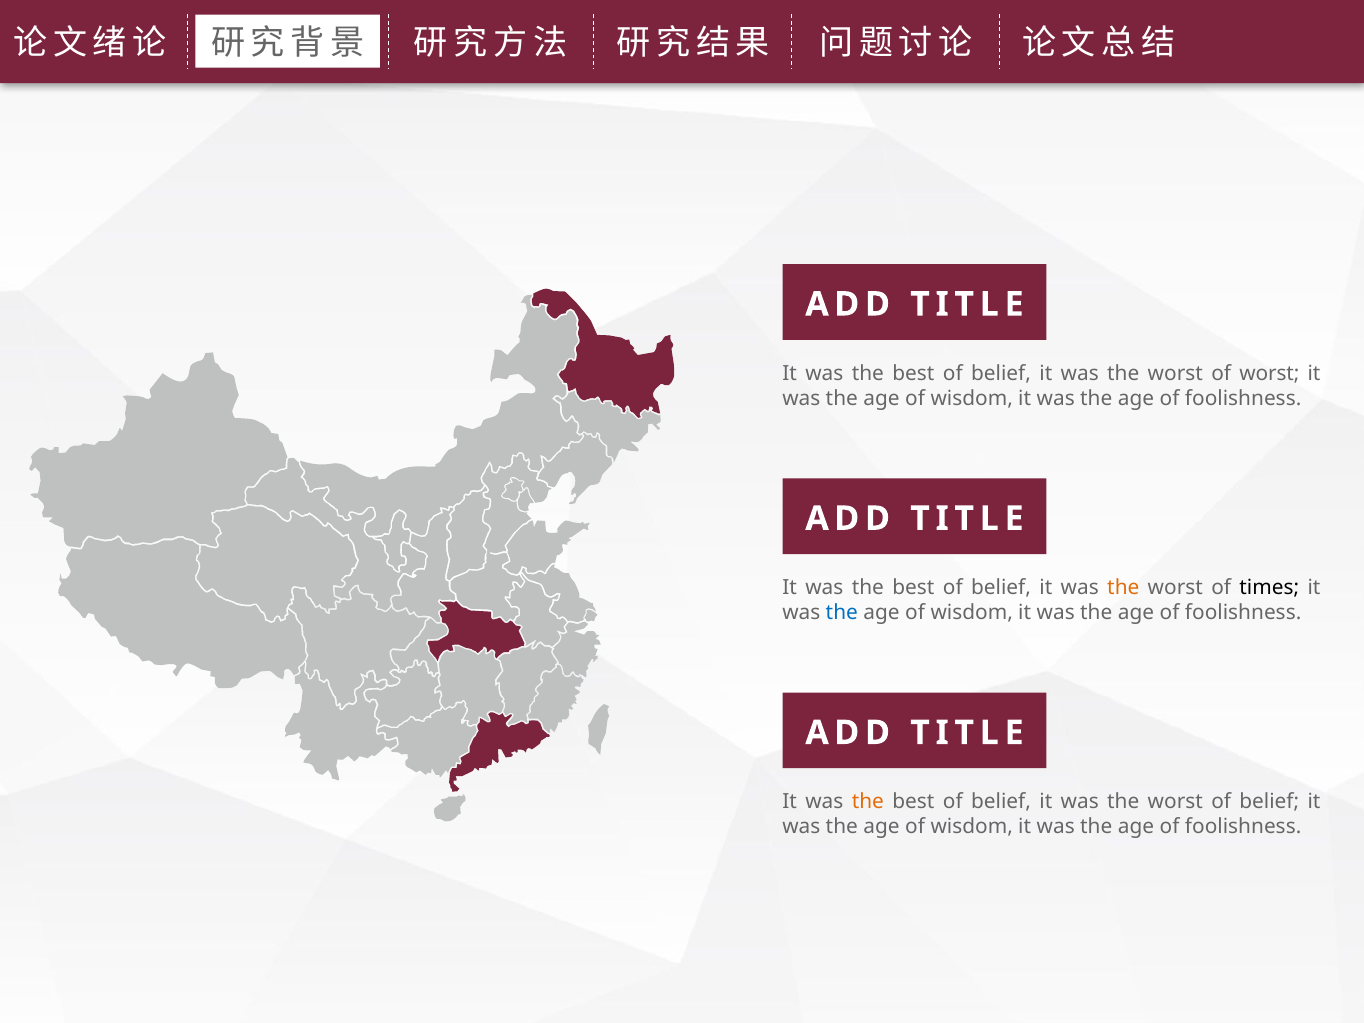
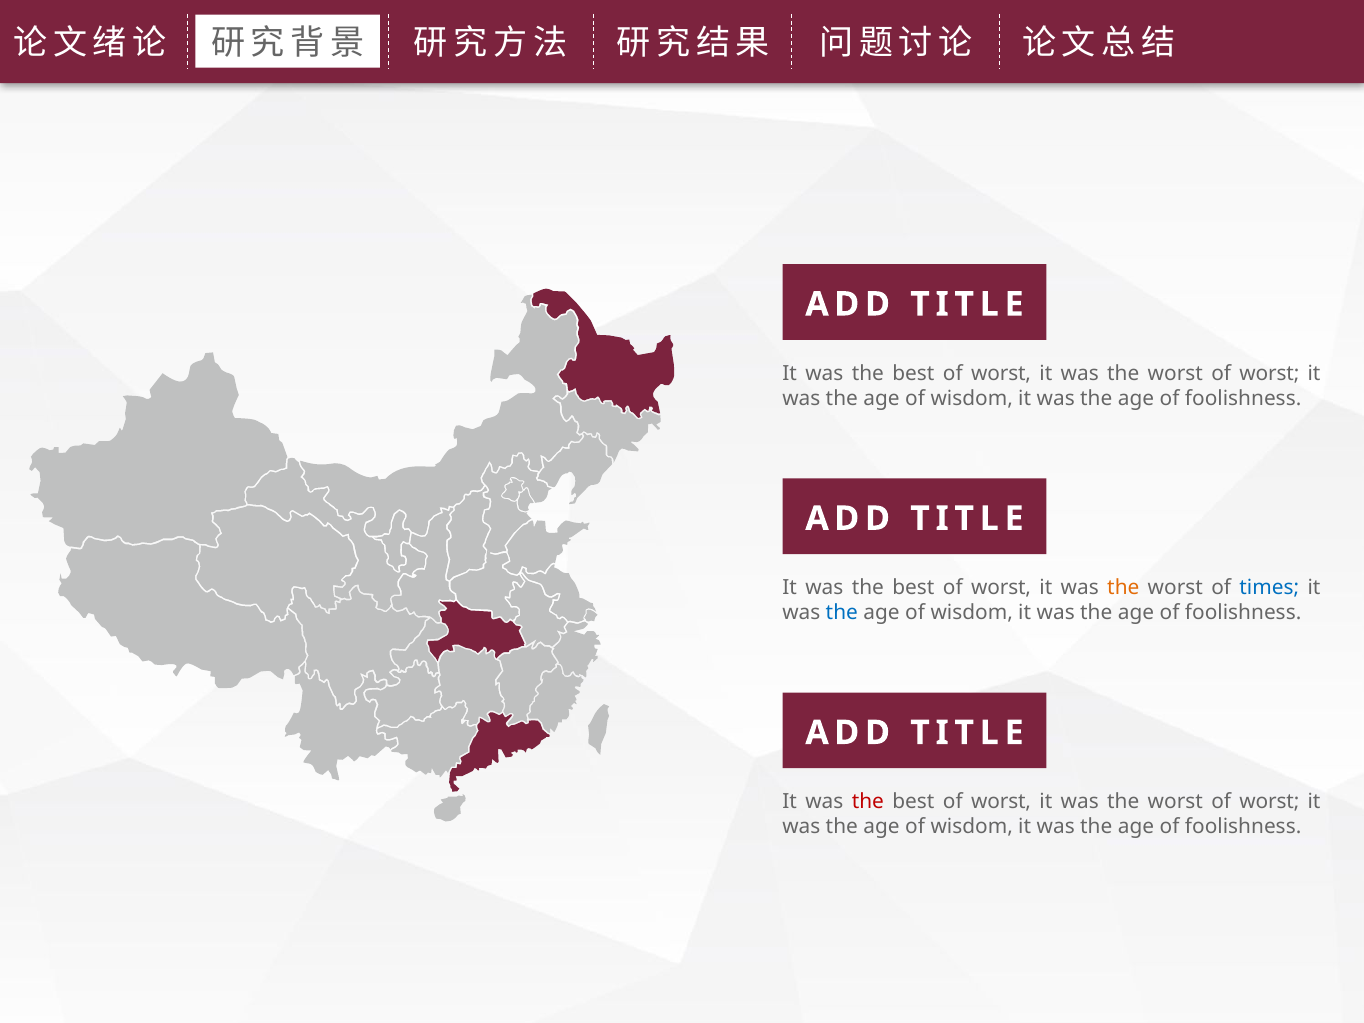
belief: belief -> worst (1001, 373)
belief: belief -> worst (1001, 588)
times colour: black -> blue (1269, 588)
the colour: orange -> red (868, 802)
belief: belief -> worst (1001, 802)
belief: belief -> worst (1269, 802)
